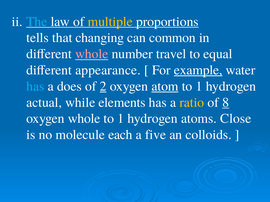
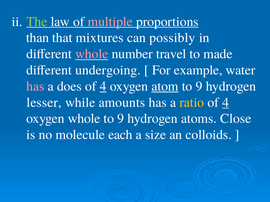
The colour: light blue -> light green (37, 22)
multiple colour: yellow -> pink (110, 22)
tells: tells -> than (38, 38)
changing: changing -> mixtures (100, 38)
common: common -> possibly (172, 38)
equal: equal -> made (218, 54)
appearance: appearance -> undergoing (108, 70)
example underline: present -> none (198, 70)
has colour: light blue -> pink (35, 86)
2: 2 -> 4 (103, 86)
1: 1 -> 9 (199, 86)
actual: actual -> lesser (44, 103)
elements: elements -> amounts (122, 103)
8: 8 -> 4 (226, 103)
1: 1 -> 9 (121, 119)
five: five -> size (156, 135)
